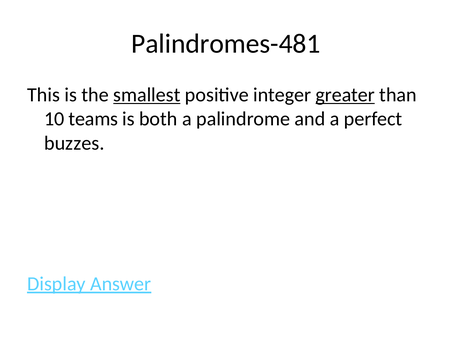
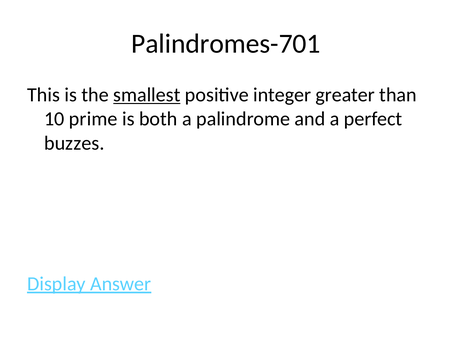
Palindromes-481: Palindromes-481 -> Palindromes-701 (226, 44)
greater underline: present -> none (345, 95)
teams: teams -> prime (93, 119)
